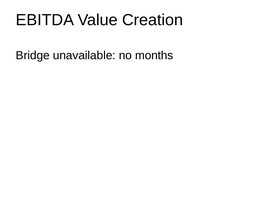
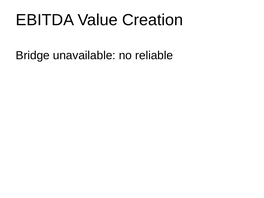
months: months -> reliable (154, 55)
